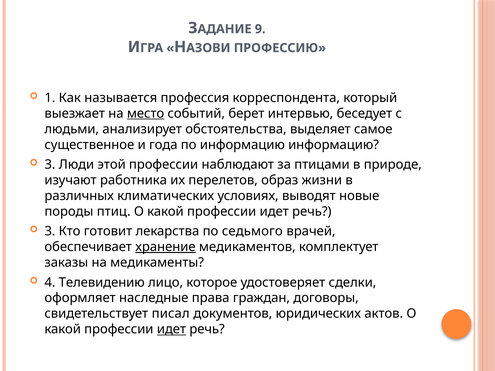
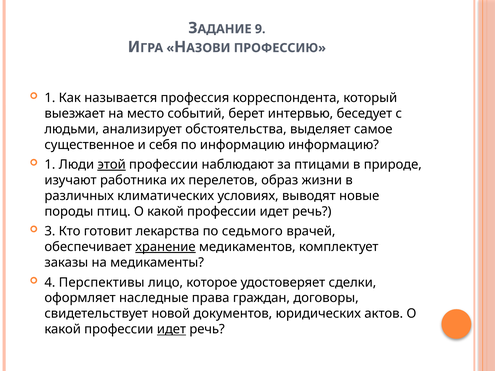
место underline: present -> none (146, 113)
года: года -> себя (163, 145)
3: 3 -> 1 (50, 165)
этой underline: none -> present (112, 165)
Телевидению: Телевидению -> Перспективы (102, 283)
писал: писал -> новой (171, 314)
